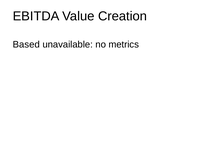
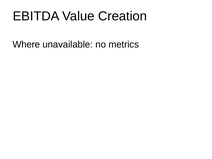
Based: Based -> Where (26, 44)
